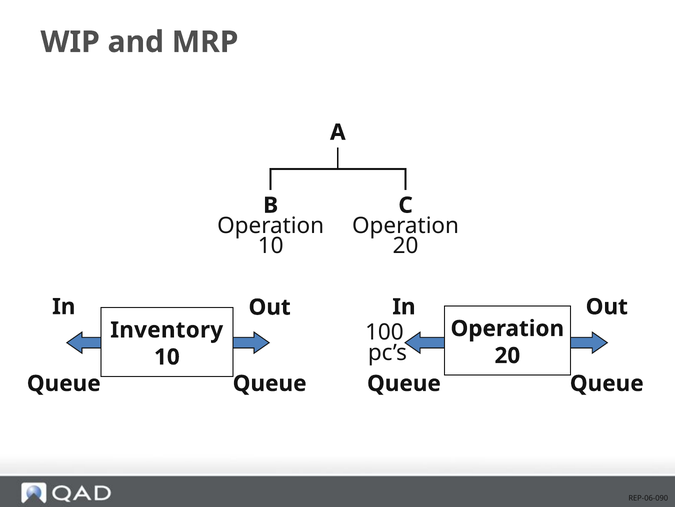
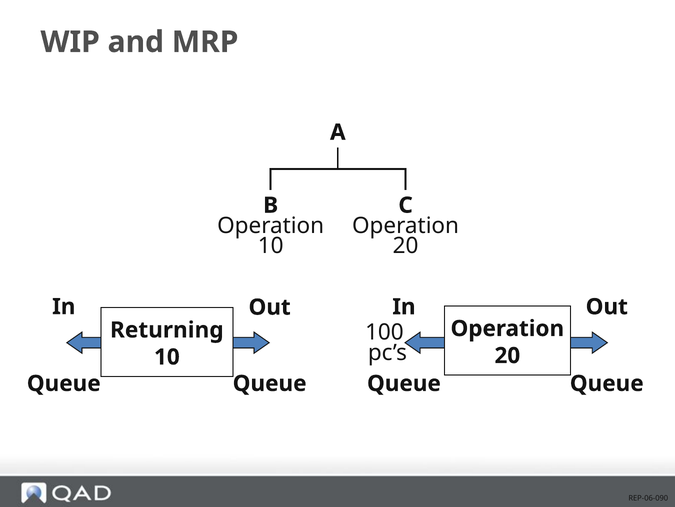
Inventory: Inventory -> Returning (167, 330)
